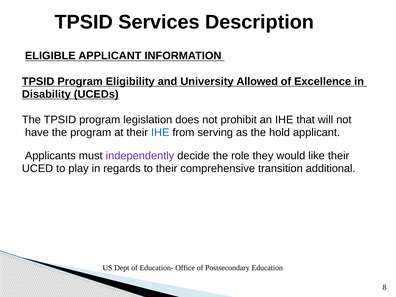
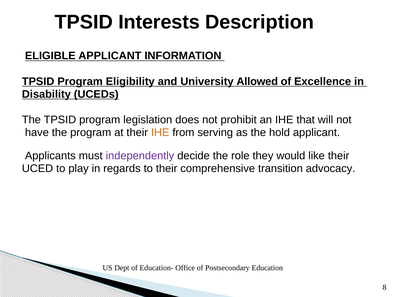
Services: Services -> Interests (159, 22)
IHE colour: blue -> orange (160, 132)
additional: additional -> advocacy (331, 169)
